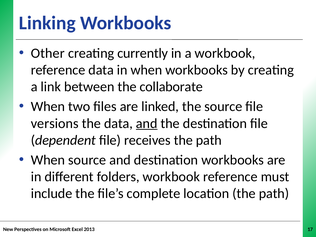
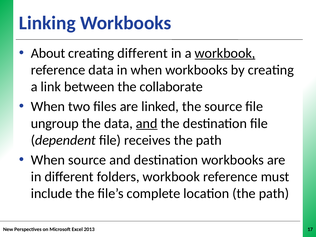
Other: Other -> About (48, 53)
creating currently: currently -> different (143, 53)
workbook underline: none -> present (225, 53)
versions: versions -> ungroup (55, 123)
